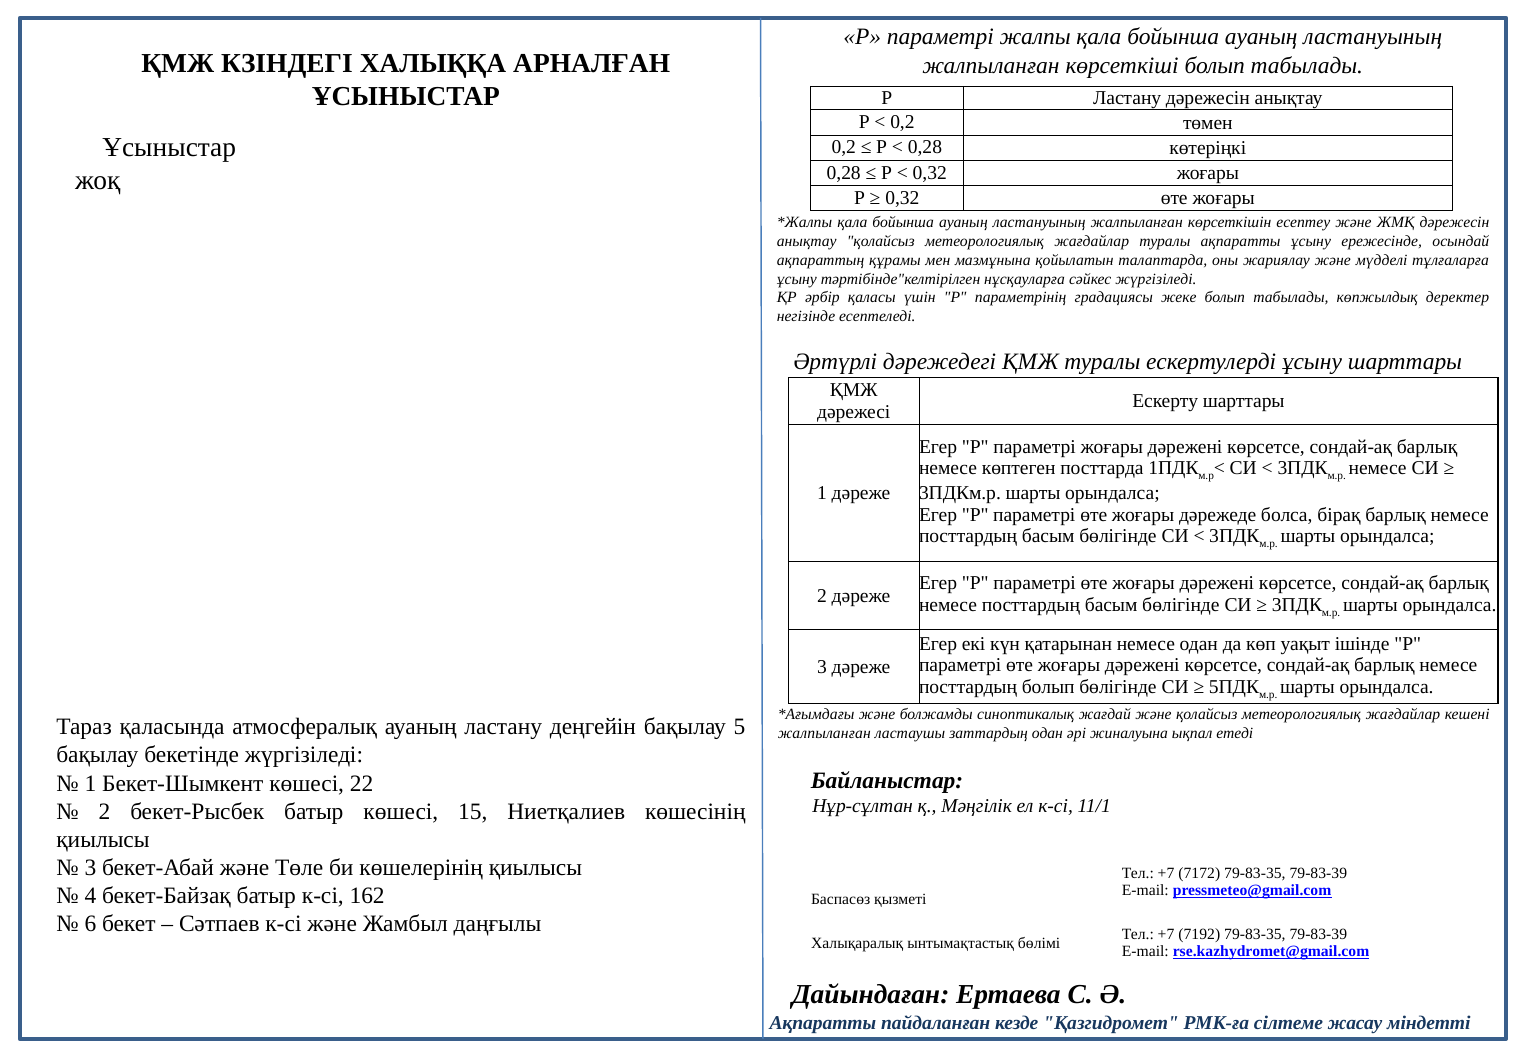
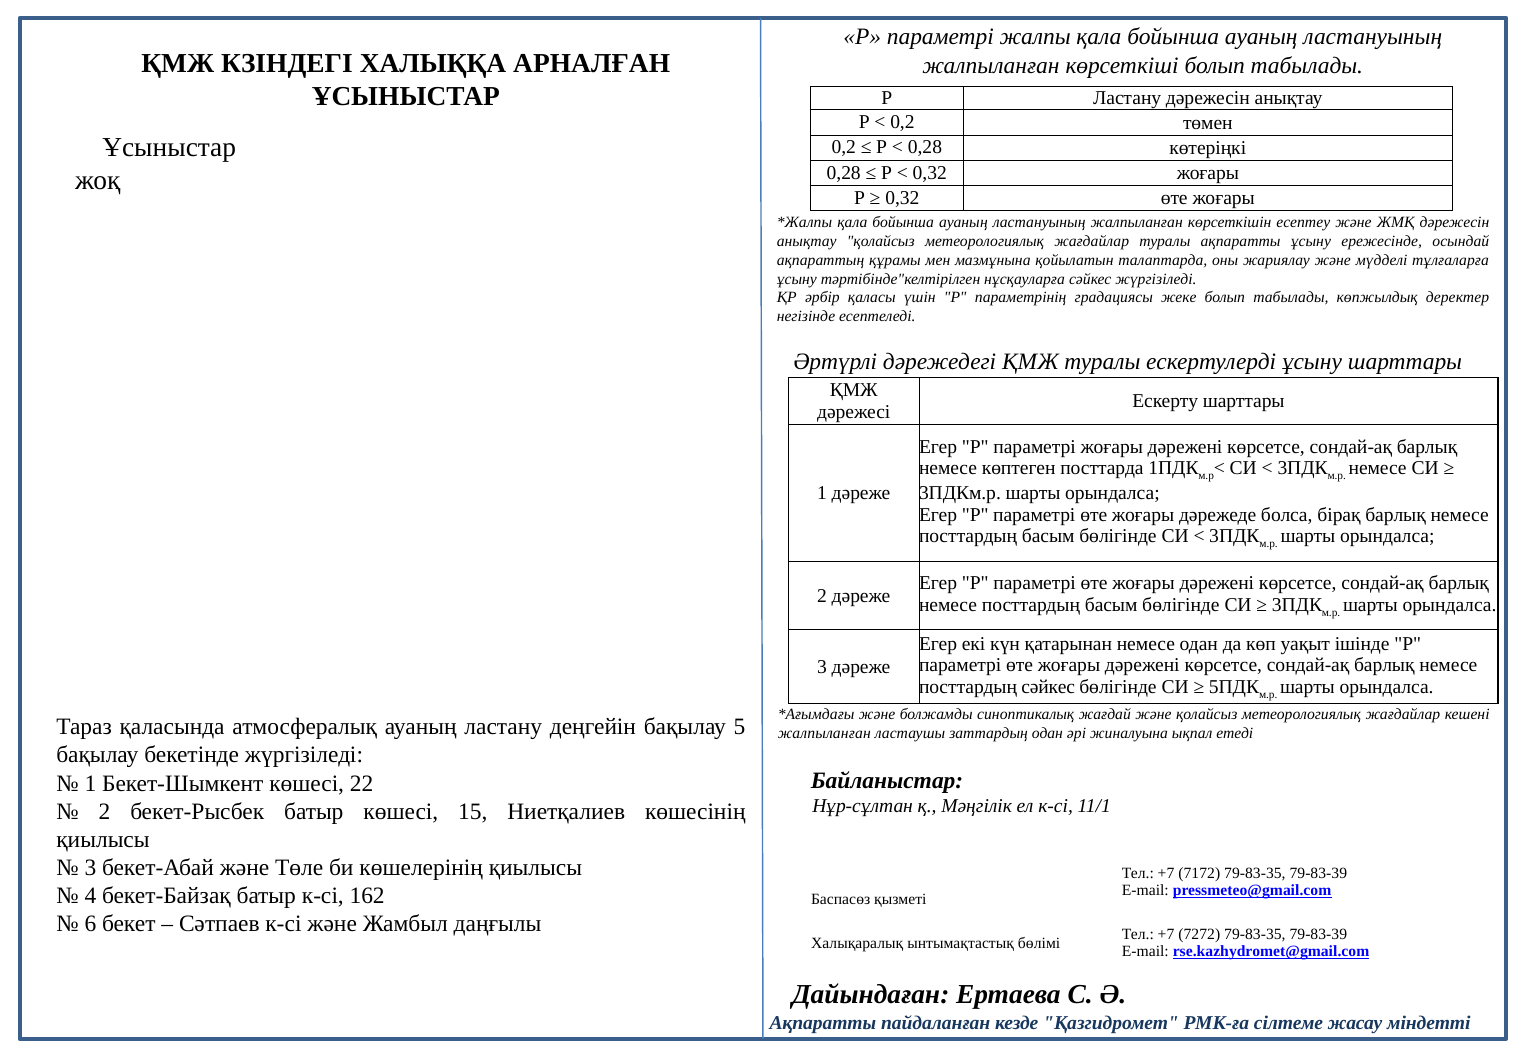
посттардың болып: болып -> сәйкес (1048, 687)
7192: 7192 -> 7272 (1199, 934)
